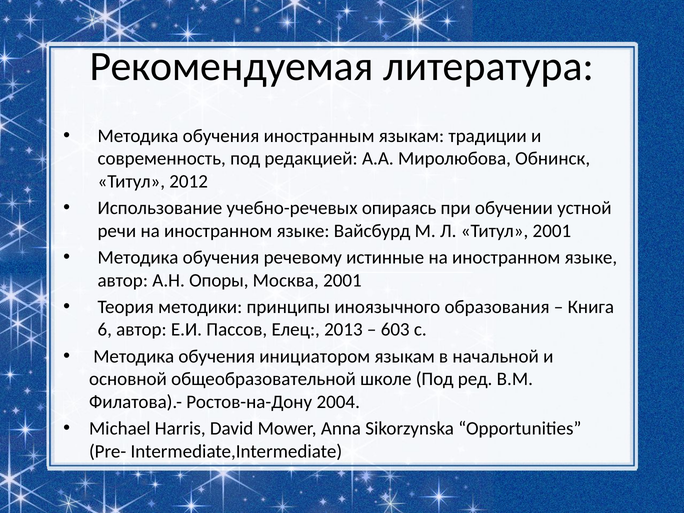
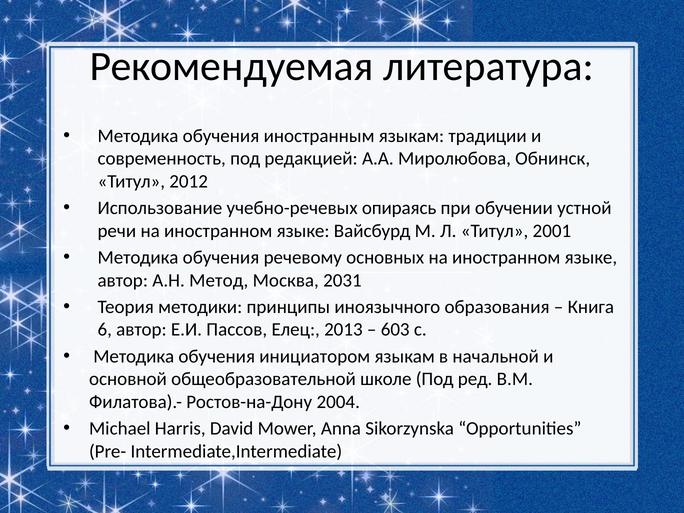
истинные: истинные -> основных (385, 257)
Опоры: Опоры -> Метод (219, 280)
Москва 2001: 2001 -> 2031 (342, 280)
